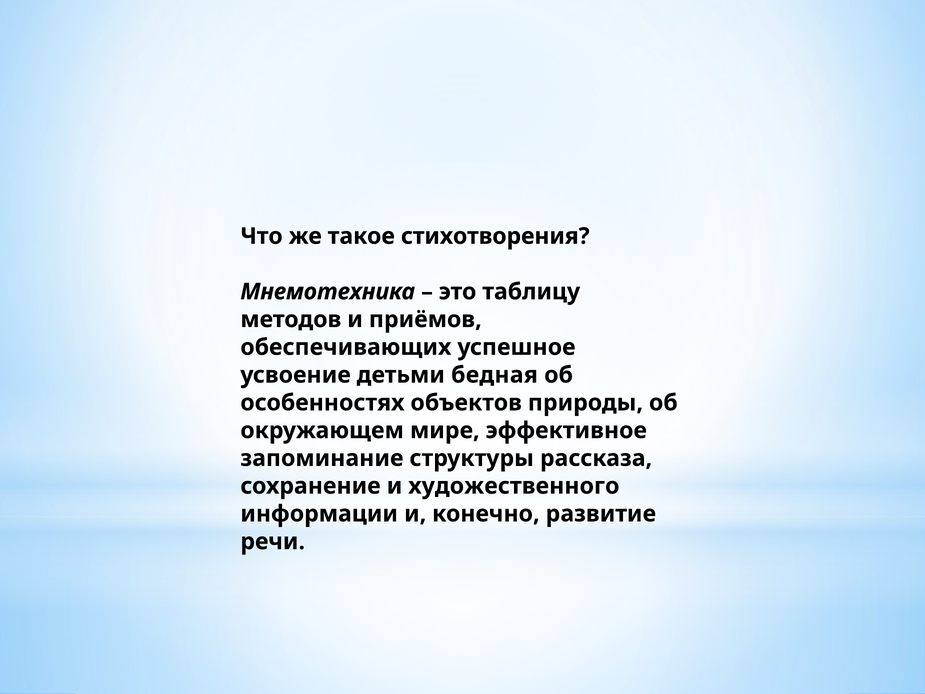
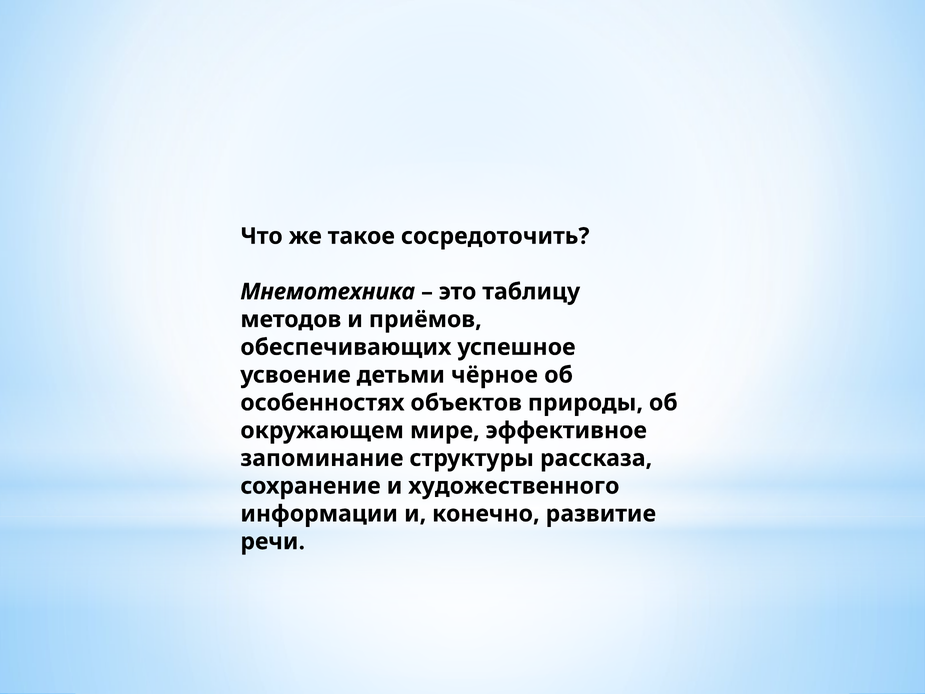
стихотворения: стихотворения -> сосредоточить (495, 236)
бедная: бедная -> чёрное (494, 375)
